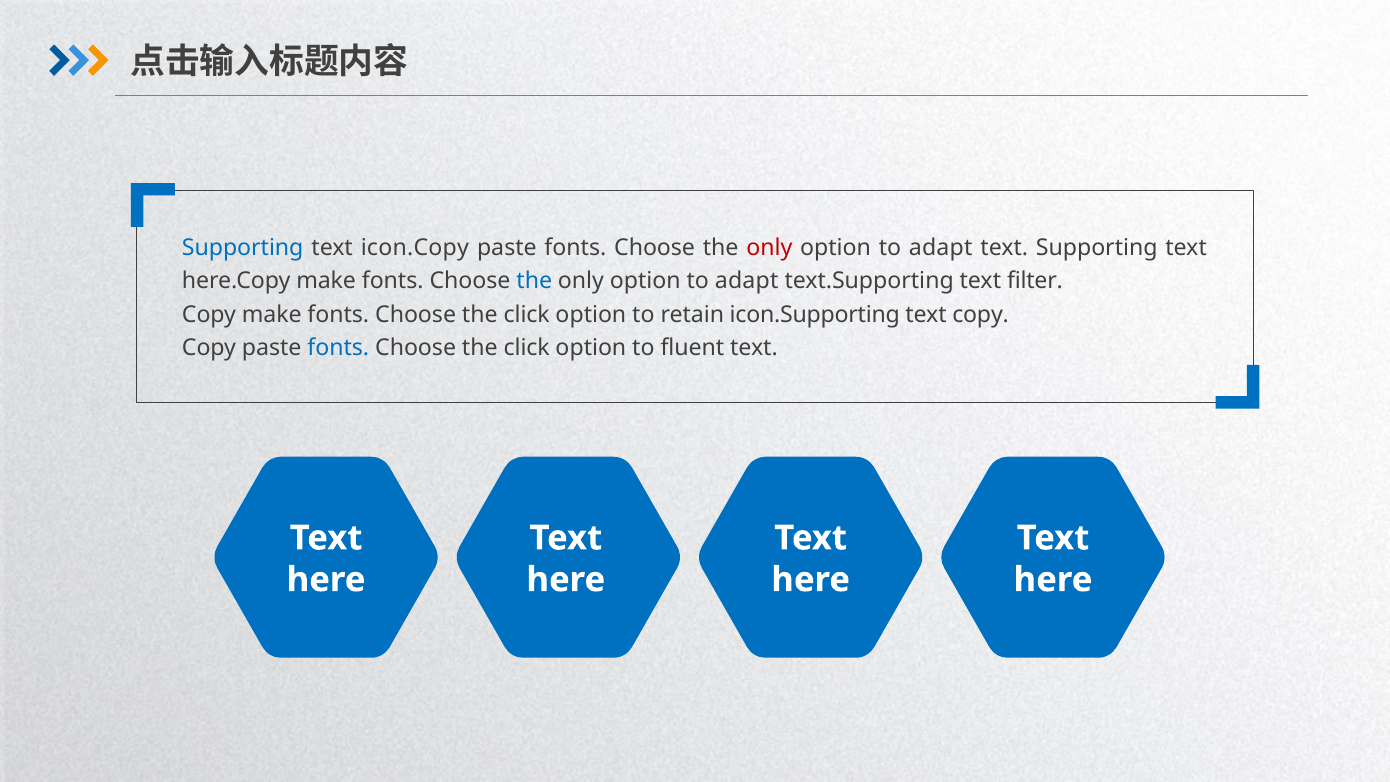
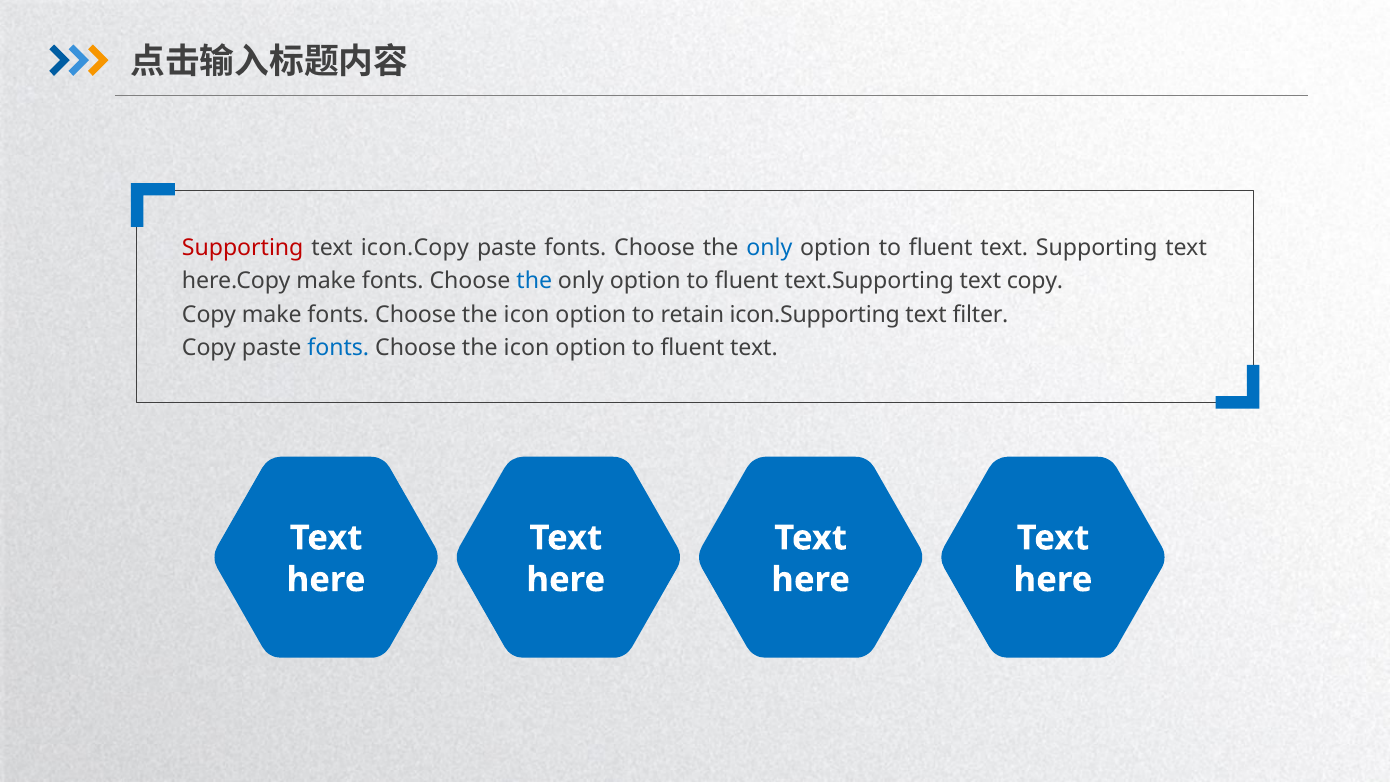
Supporting colour: blue -> red (243, 248)
only colour: red -> blue (769, 248)
adapt: adapt -> fluent (941, 248)
adapt: adapt -> fluent (747, 281)
text filter: filter -> copy (1035, 281)
click: click -> icon (527, 314)
text copy: copy -> filter (981, 314)
click: click -> icon (527, 348)
